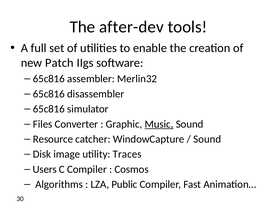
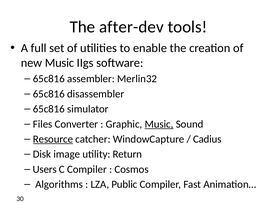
new Patch: Patch -> Music (60, 63)
Resource underline: none -> present (53, 139)
Sound: Sound -> Cadius (207, 139)
Traces: Traces -> Return (127, 154)
